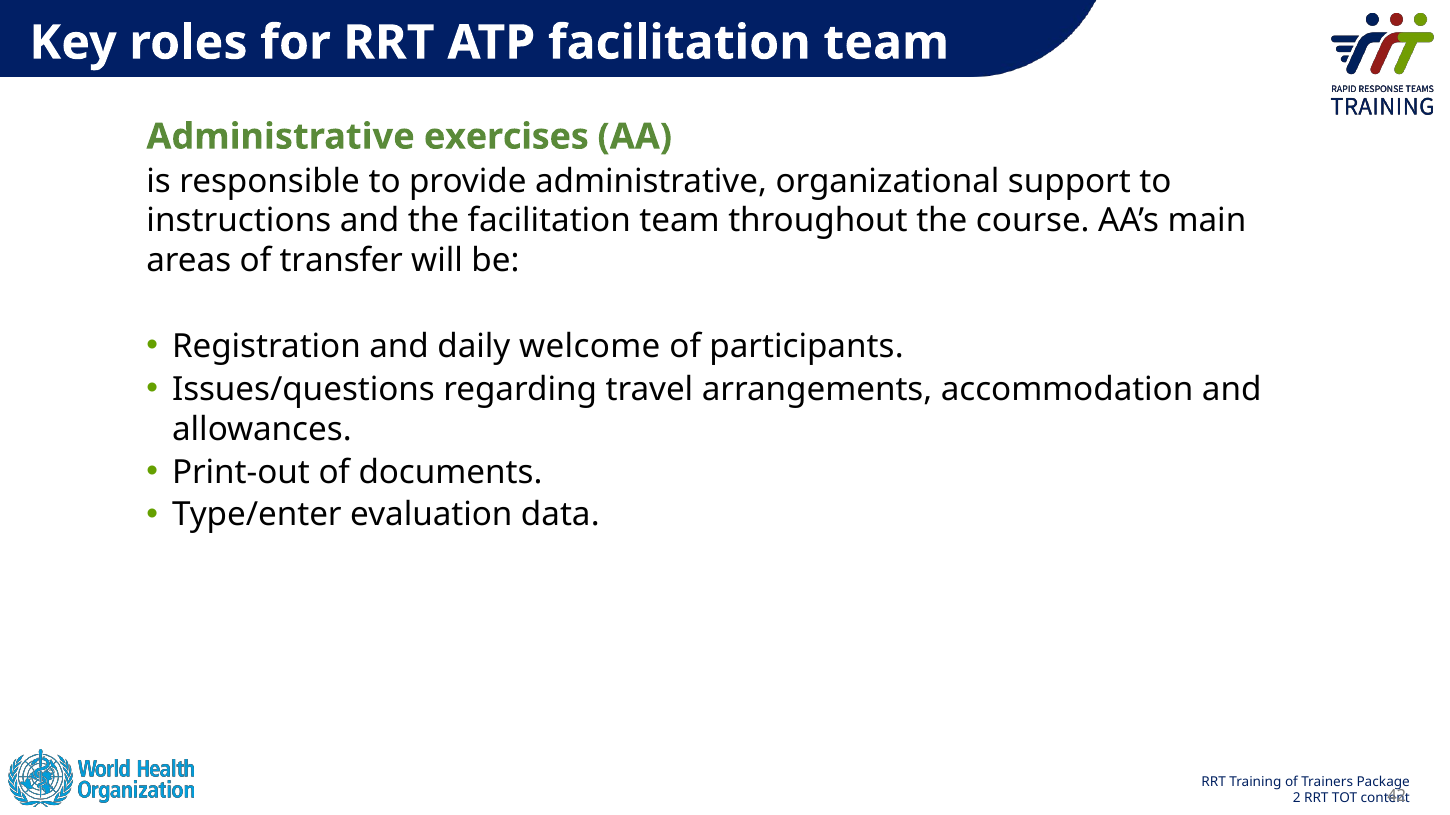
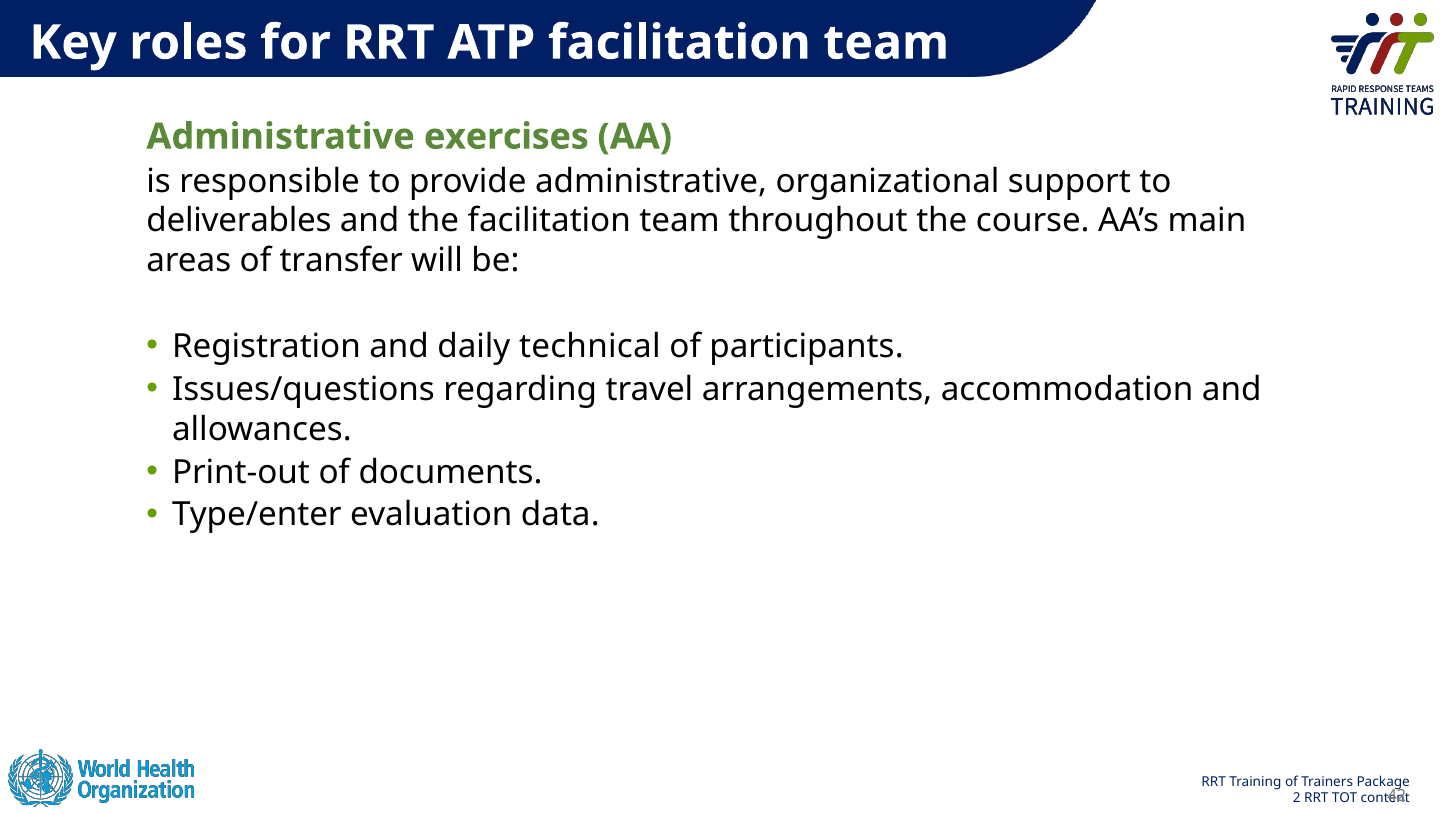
instructions: instructions -> deliverables (239, 221)
welcome: welcome -> technical (590, 347)
